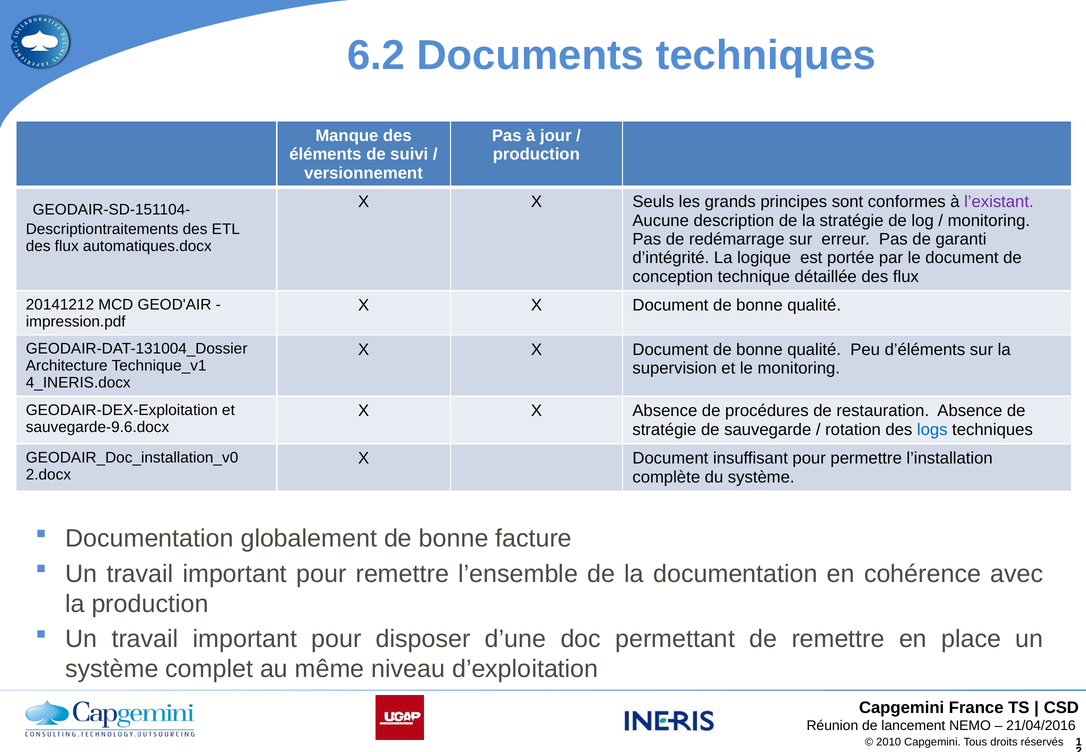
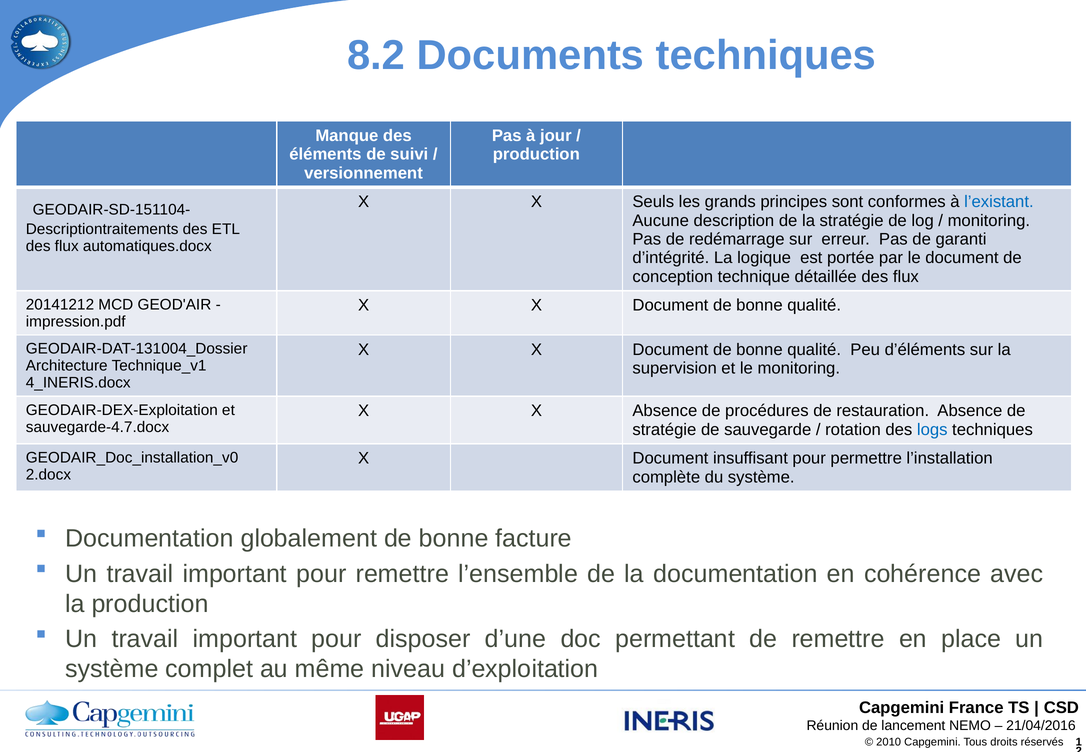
6.2: 6.2 -> 8.2 (376, 56)
l’existant colour: purple -> blue (999, 202)
sauvegarde-9.6.docx: sauvegarde-9.6.docx -> sauvegarde-4.7.docx (98, 427)
